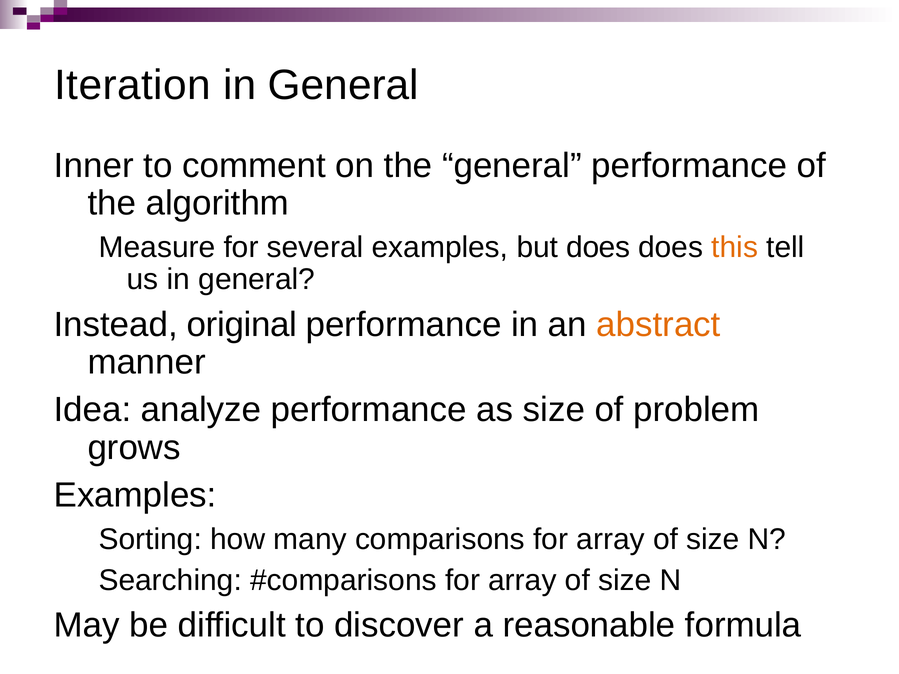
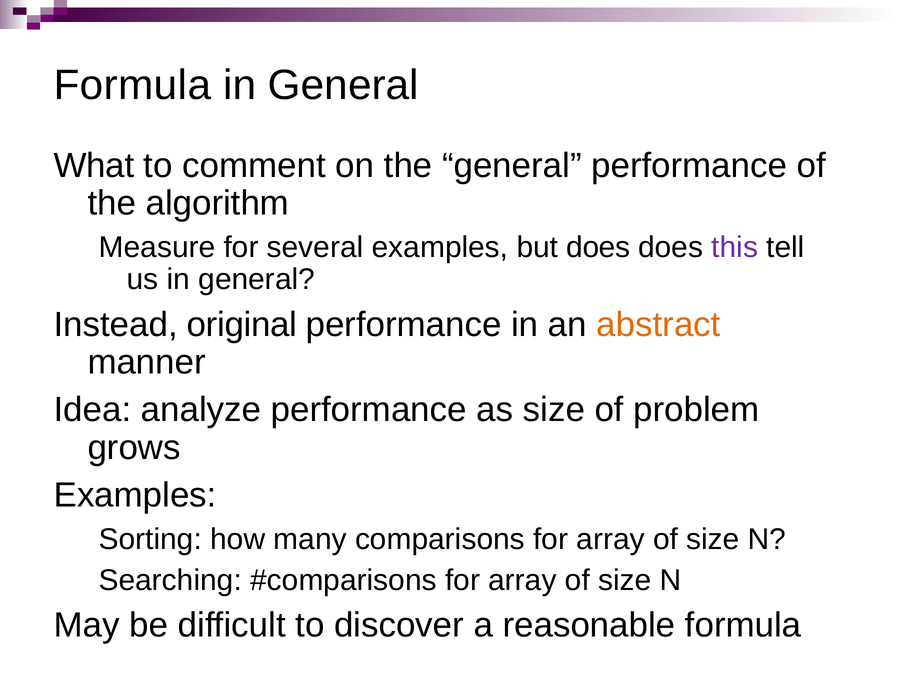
Iteration: Iteration -> Formula (133, 85)
Inner: Inner -> What (94, 166)
this colour: orange -> purple (735, 247)
